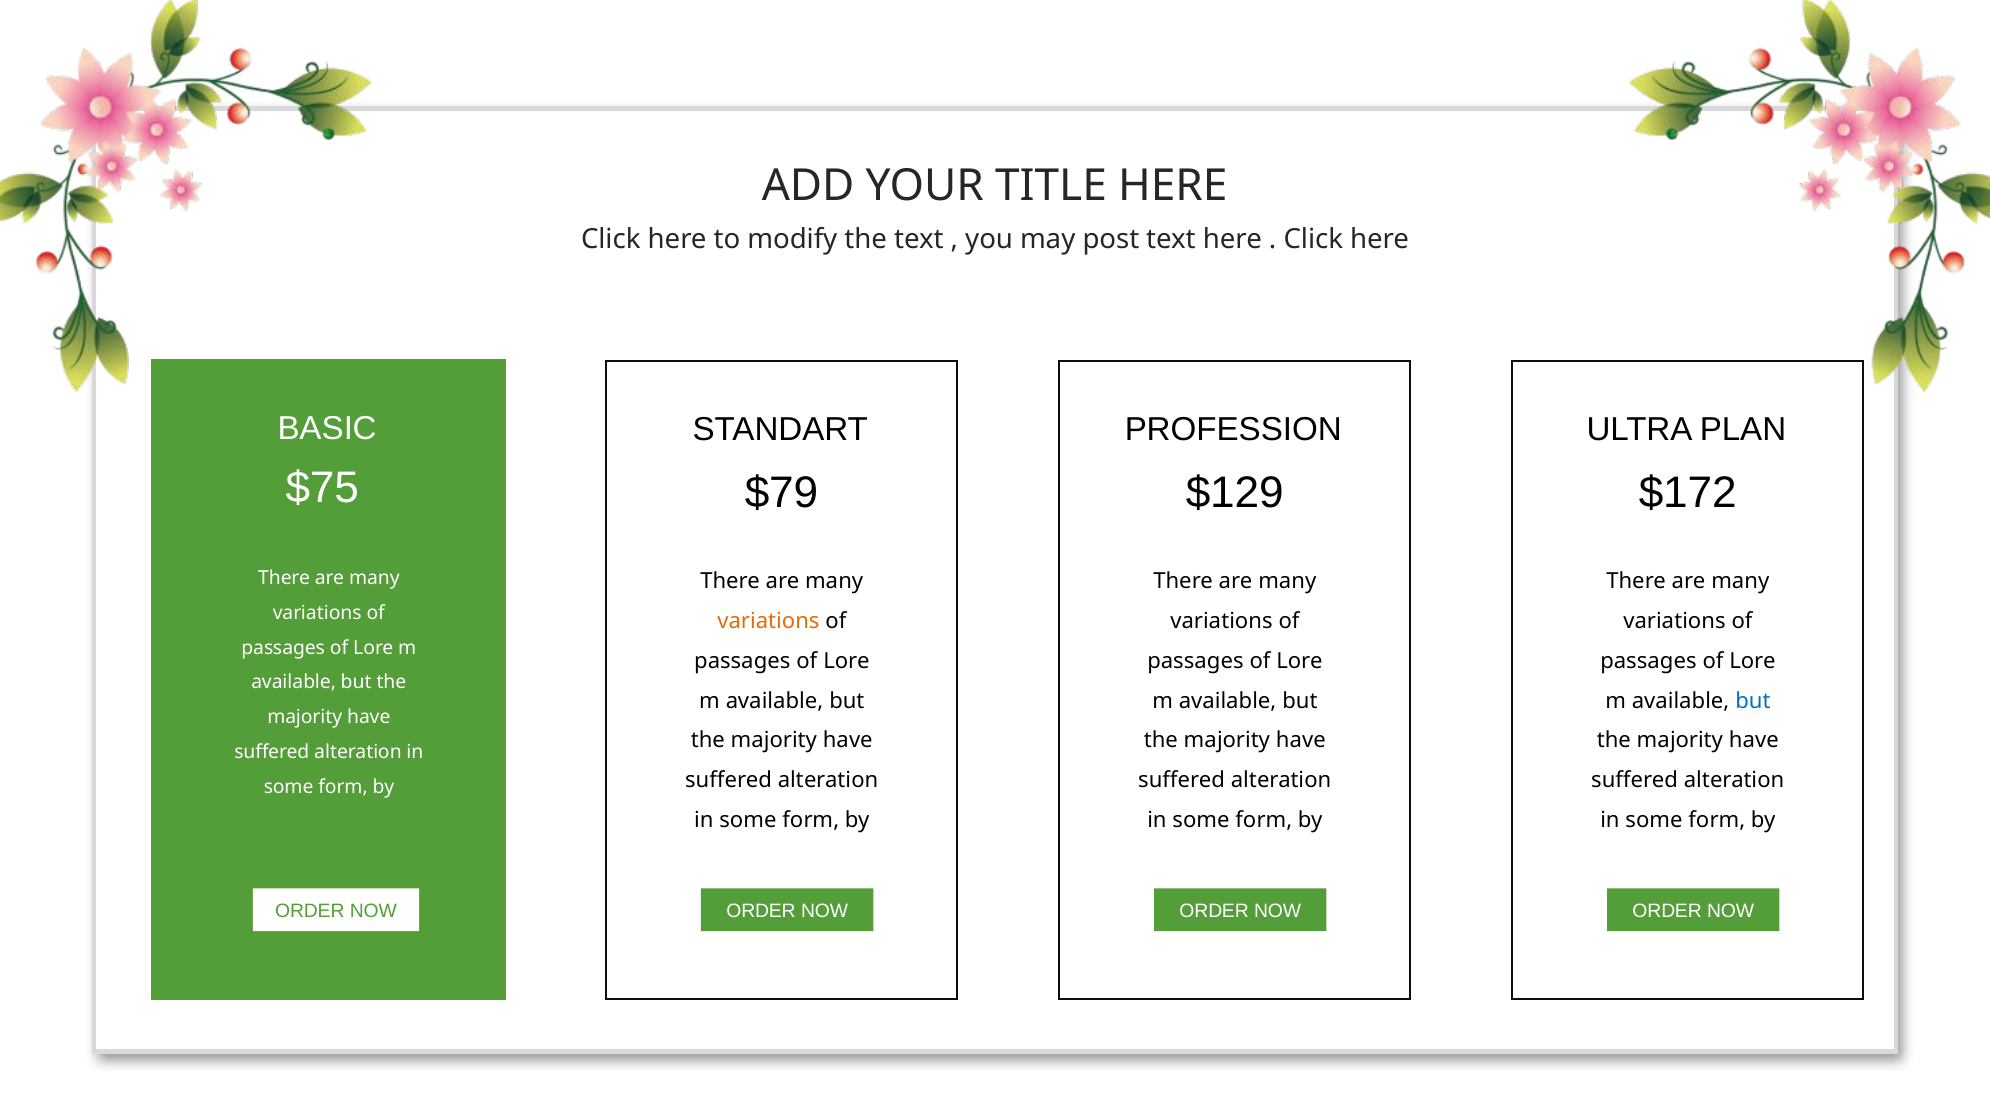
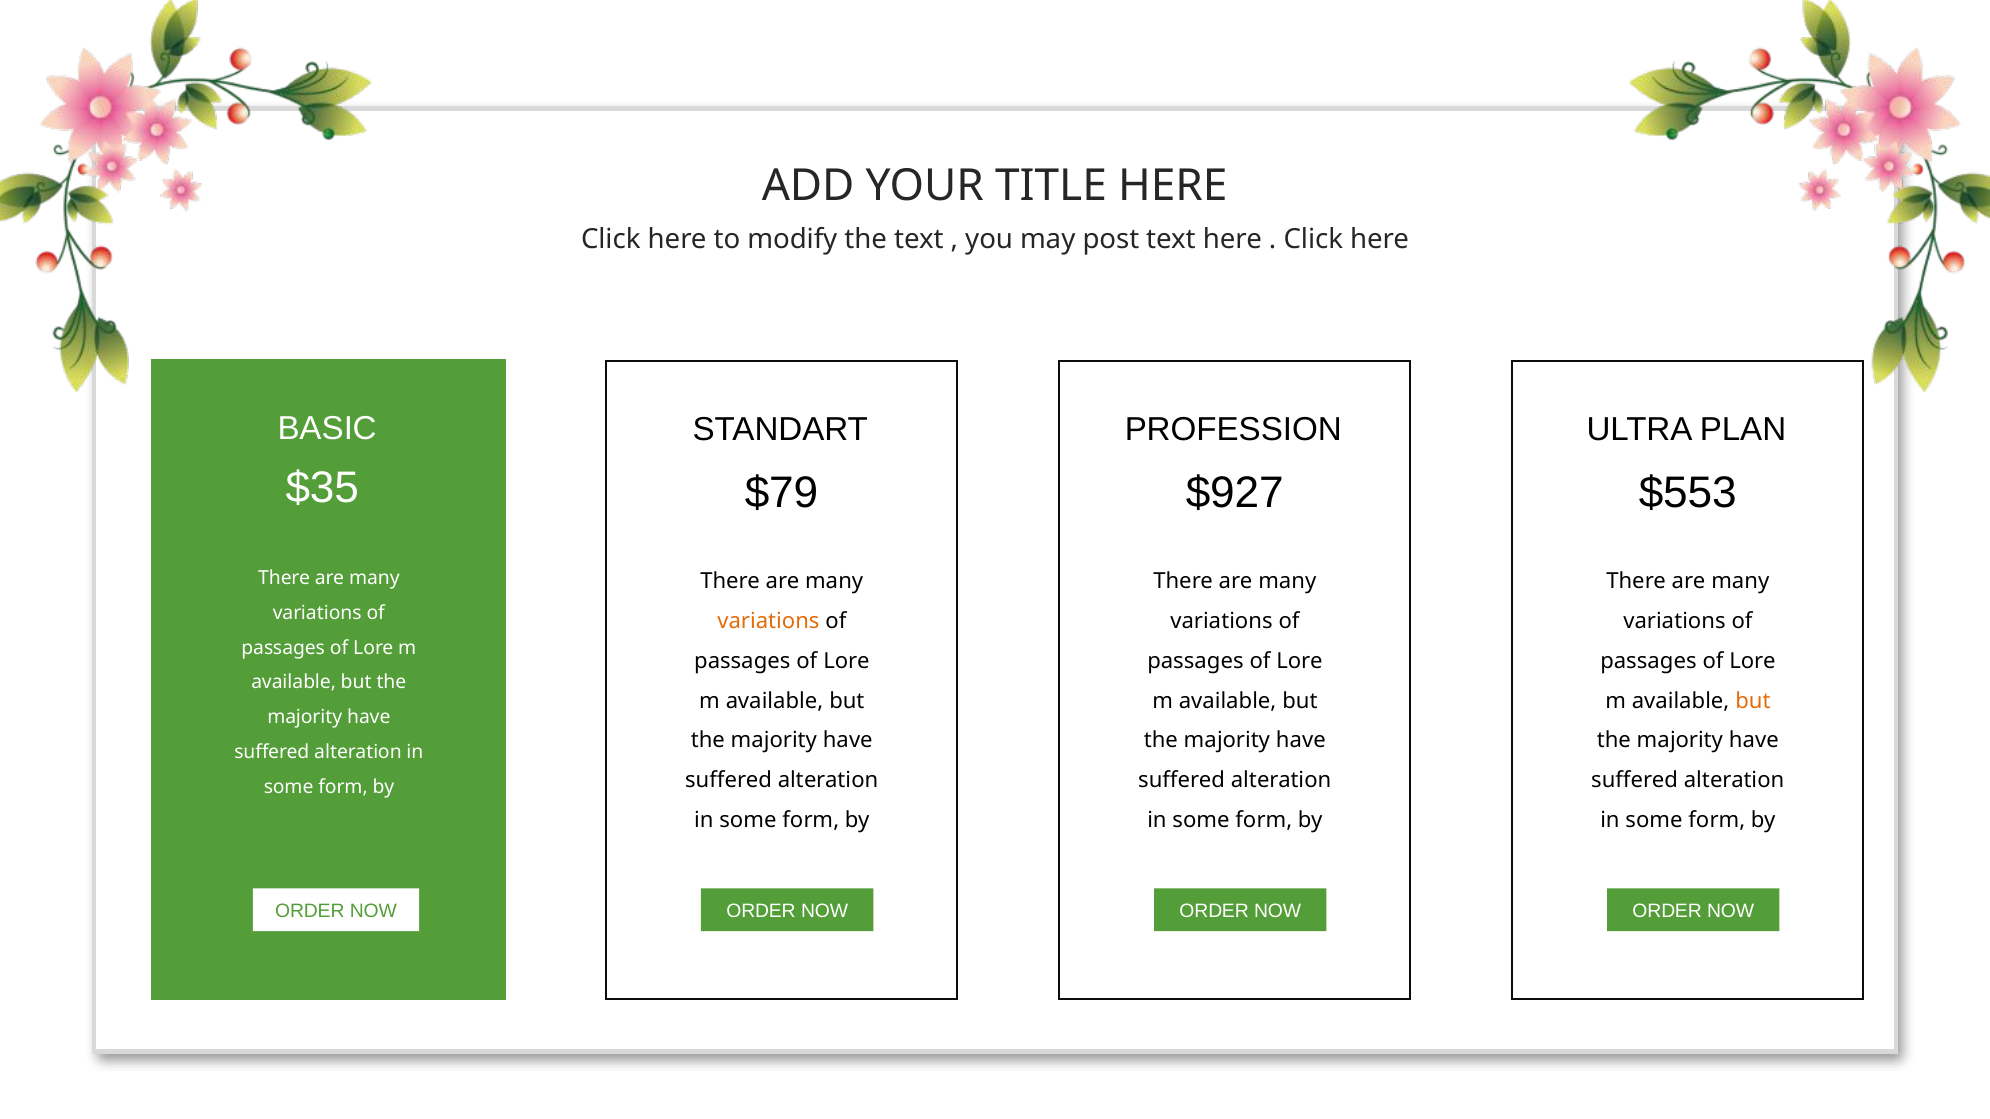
$75: $75 -> $35 (322, 488)
$129: $129 -> $927 (1235, 493)
$172: $172 -> $553 (1688, 493)
but colour: blue -> orange (1753, 701)
